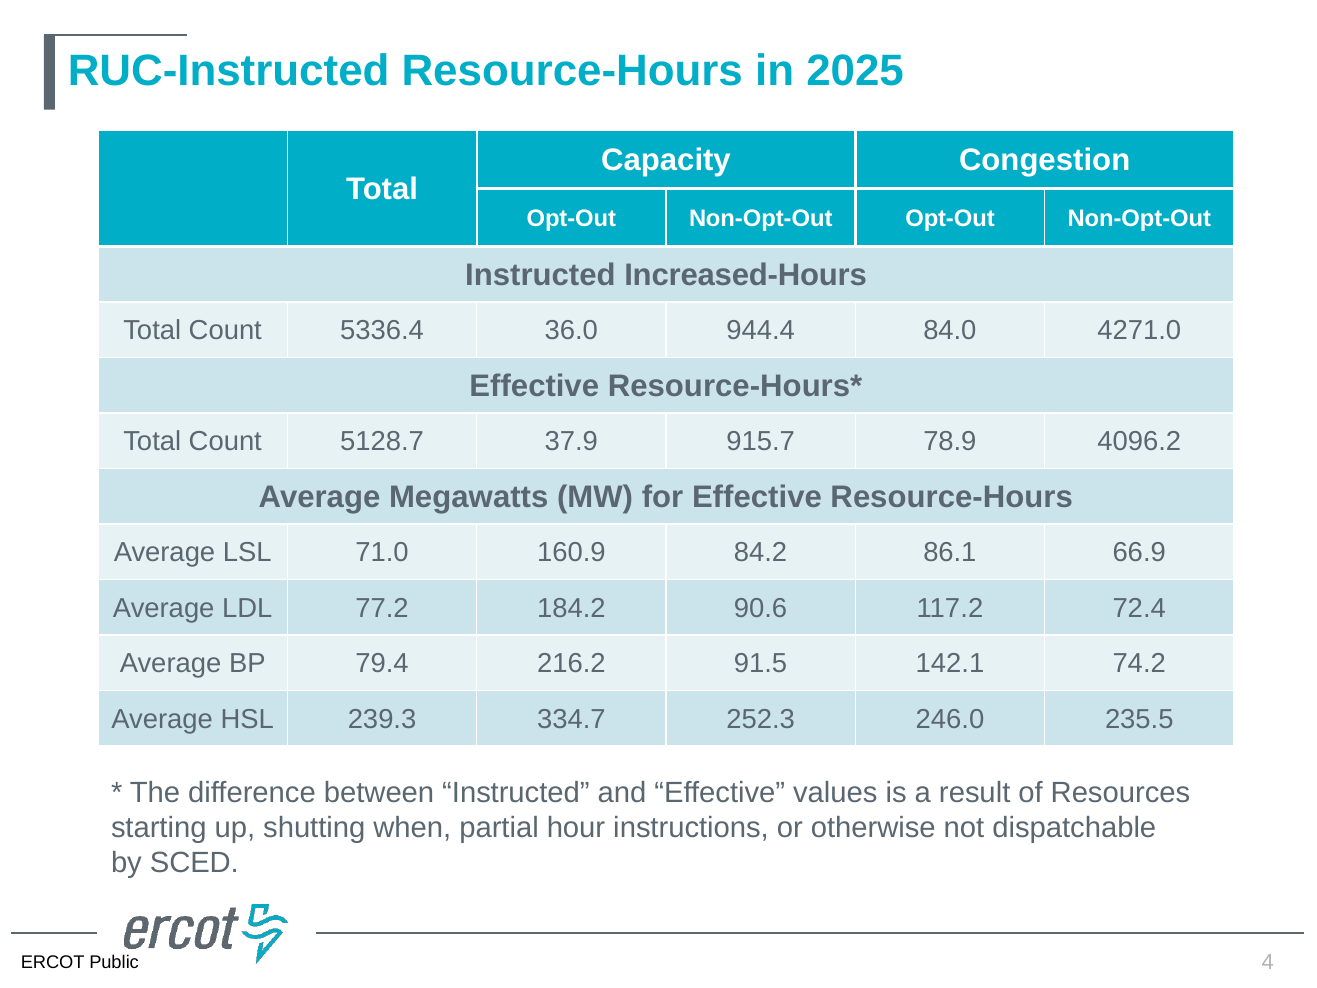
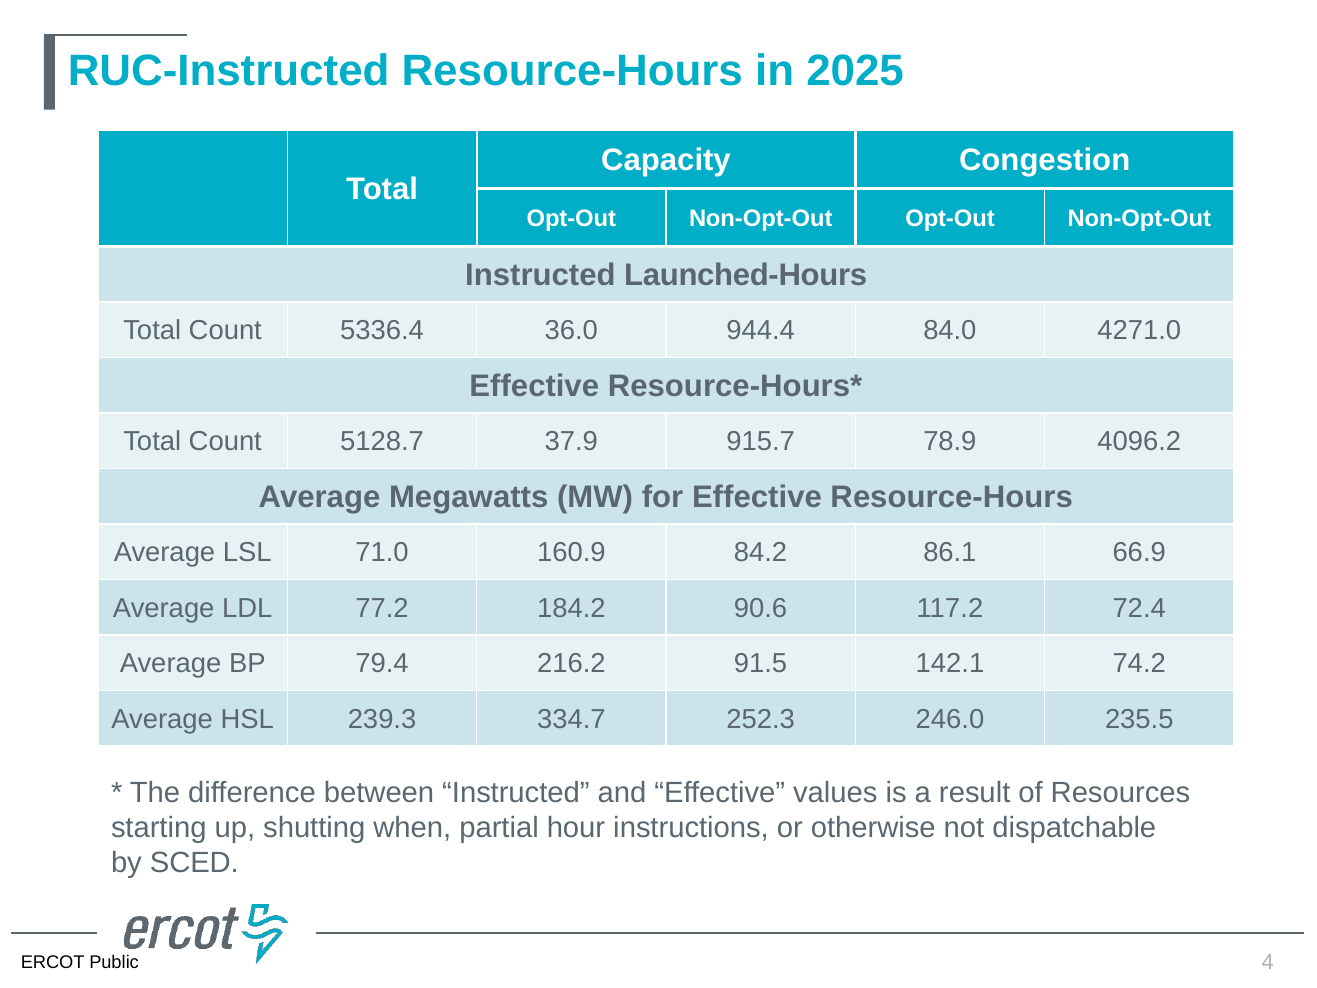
Increased-Hours: Increased-Hours -> Launched-Hours (746, 275)
